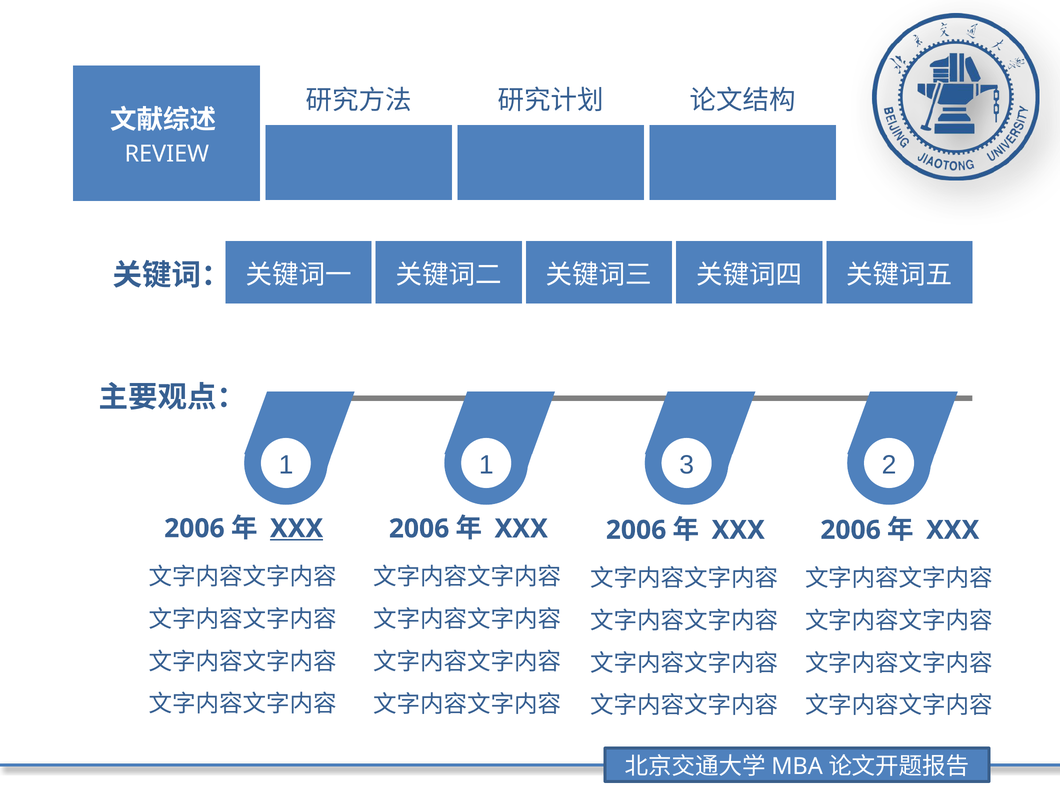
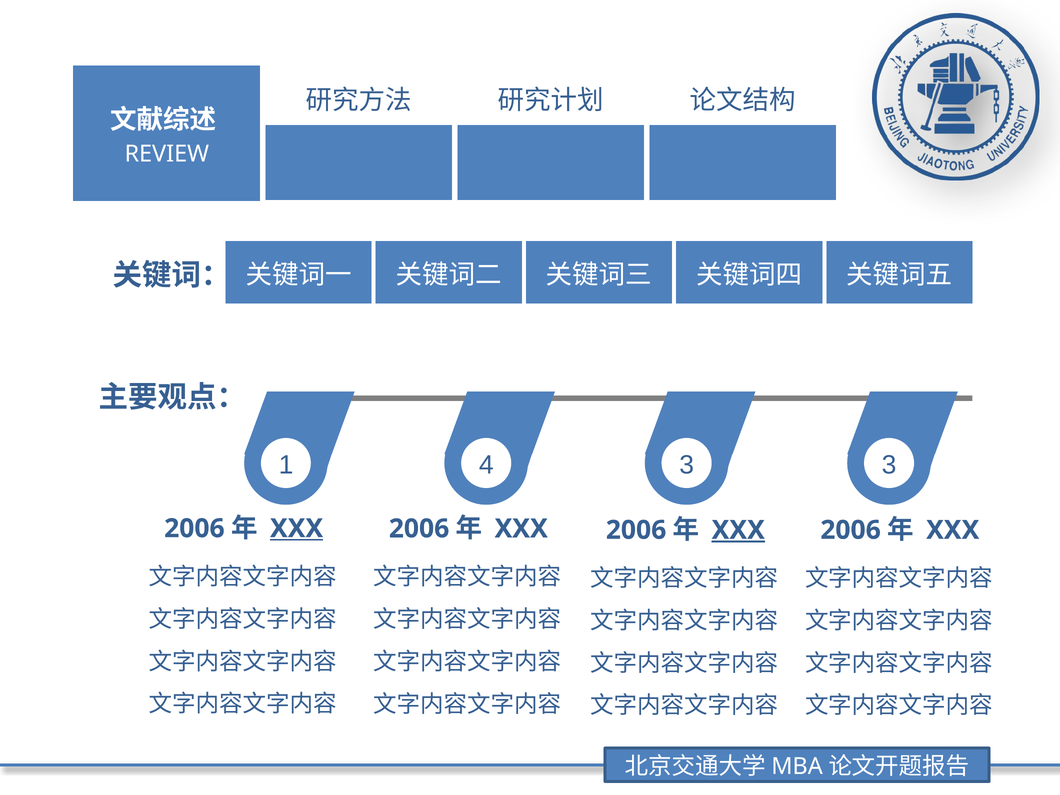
1 1: 1 -> 4 (486, 465)
3 2: 2 -> 3 (889, 465)
XXX underline: none -> present (738, 530)
